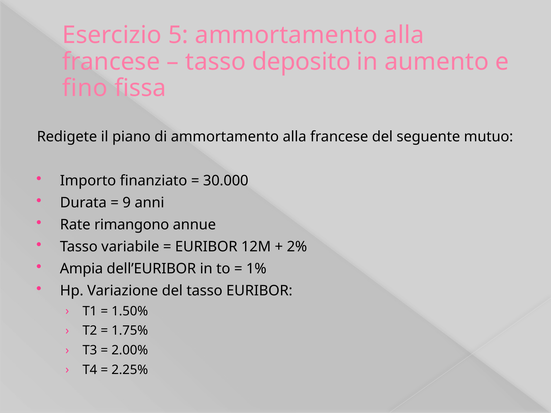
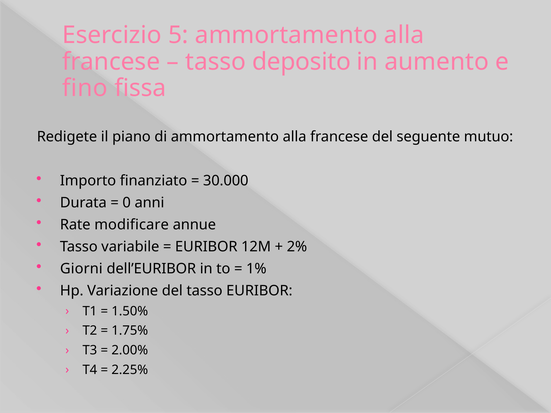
9: 9 -> 0 (127, 203)
rimangono: rimangono -> modificare (132, 225)
Ampia: Ampia -> Giorni (81, 269)
